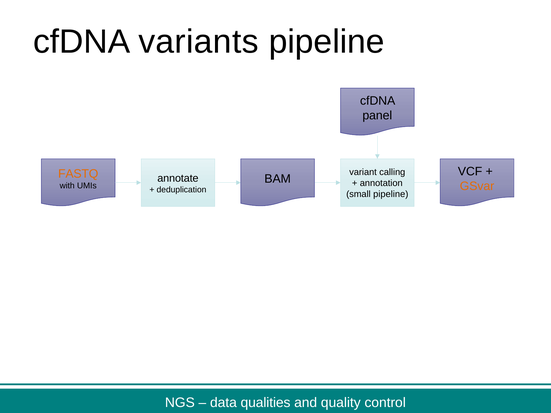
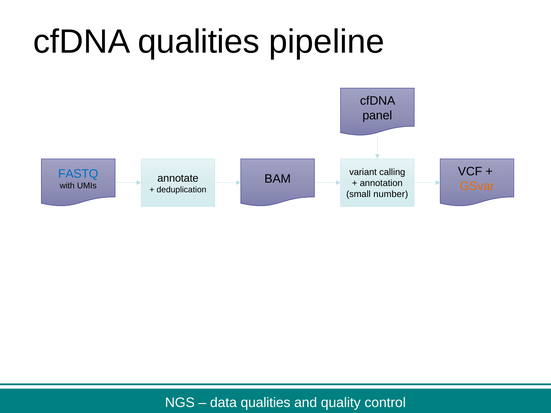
cfDNA variants: variants -> qualities (199, 42)
FASTQ colour: orange -> blue (78, 174)
small pipeline: pipeline -> number (391, 194)
